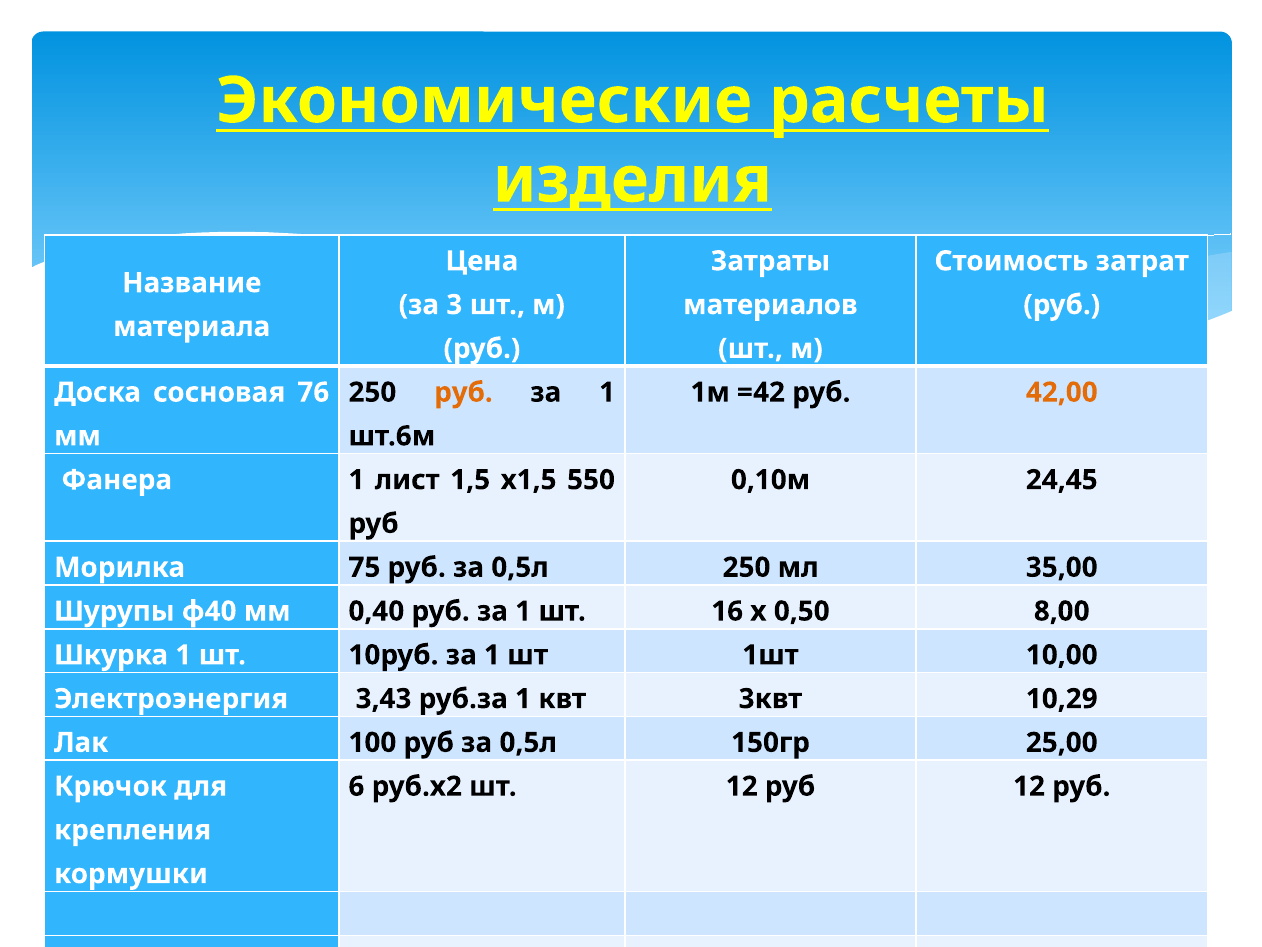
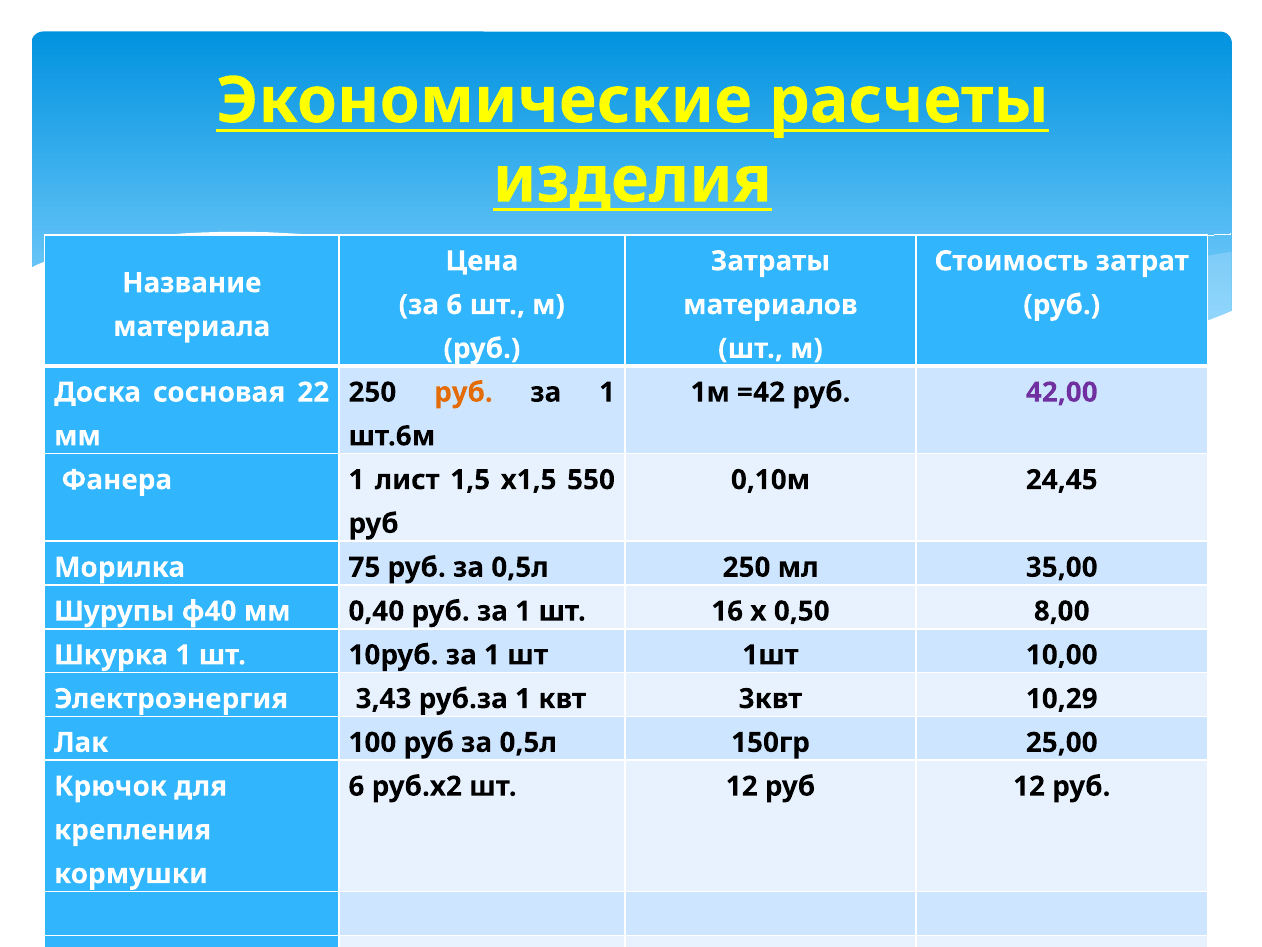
за 3: 3 -> 6 (454, 305)
76: 76 -> 22 (313, 392)
42,00 colour: orange -> purple (1062, 392)
